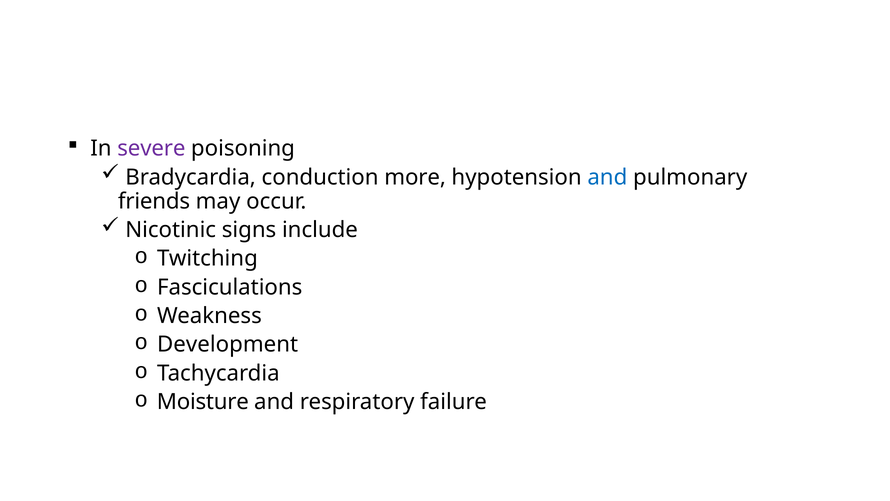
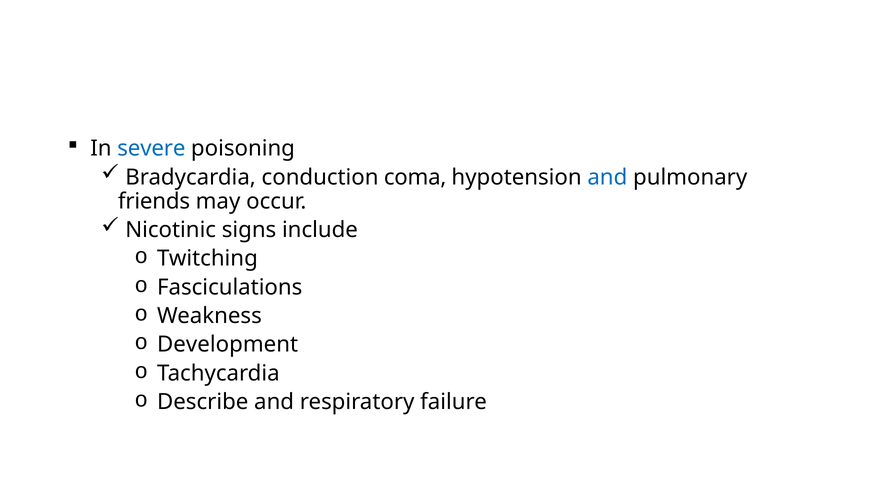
severe colour: purple -> blue (151, 148)
more: more -> coma (415, 177)
Moisture: Moisture -> Describe (203, 402)
